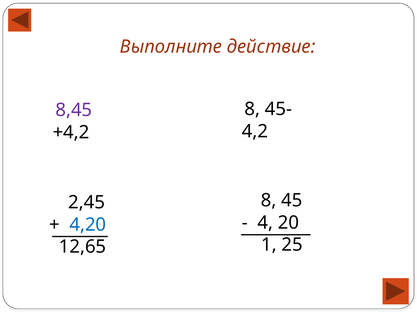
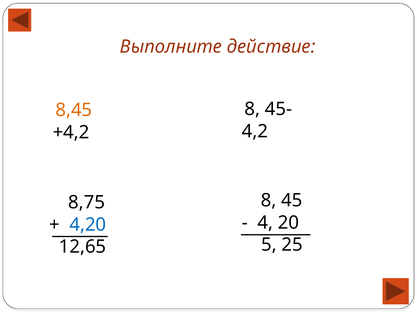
8,45 colour: purple -> orange (74, 110)
2,45: 2,45 -> 8,75 (87, 202)
1: 1 -> 5 (269, 245)
